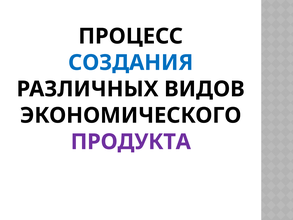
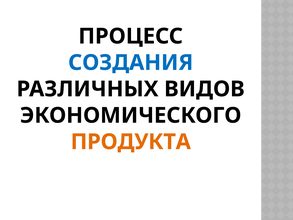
ПРОДУКТА colour: purple -> orange (131, 142)
